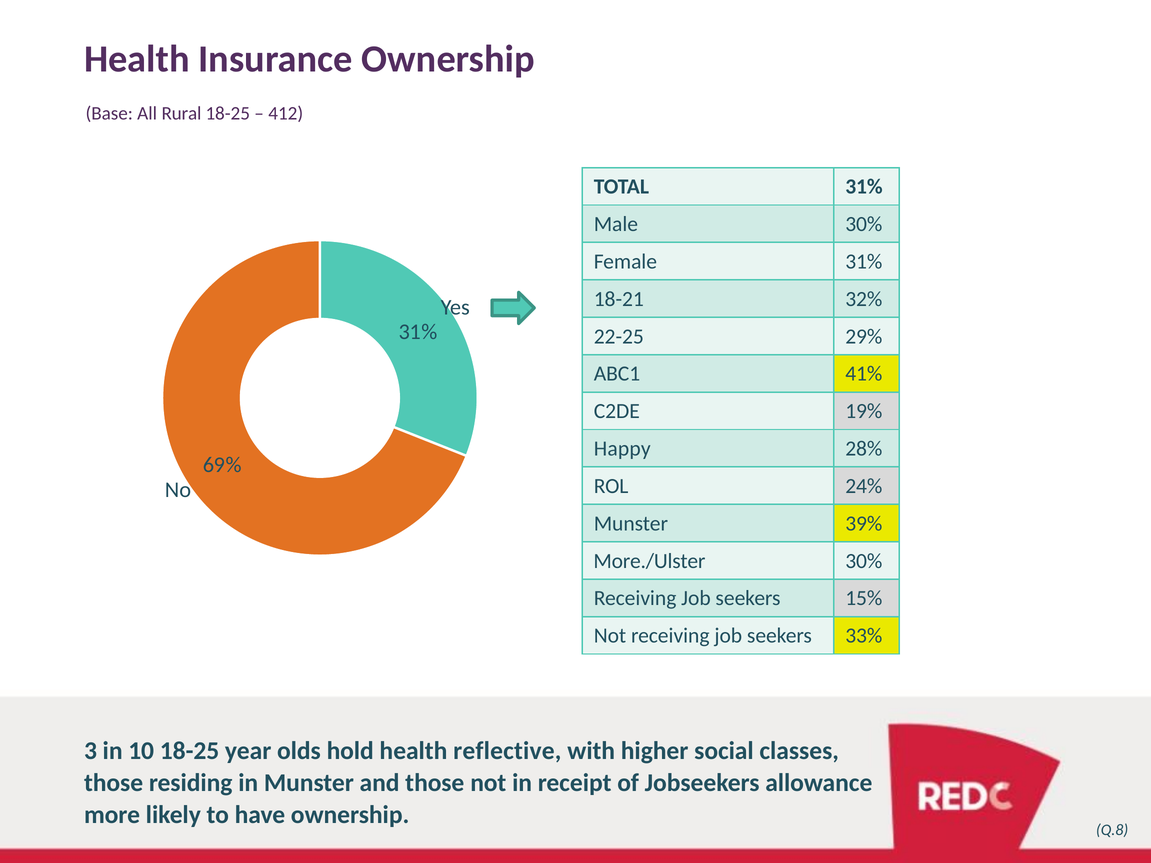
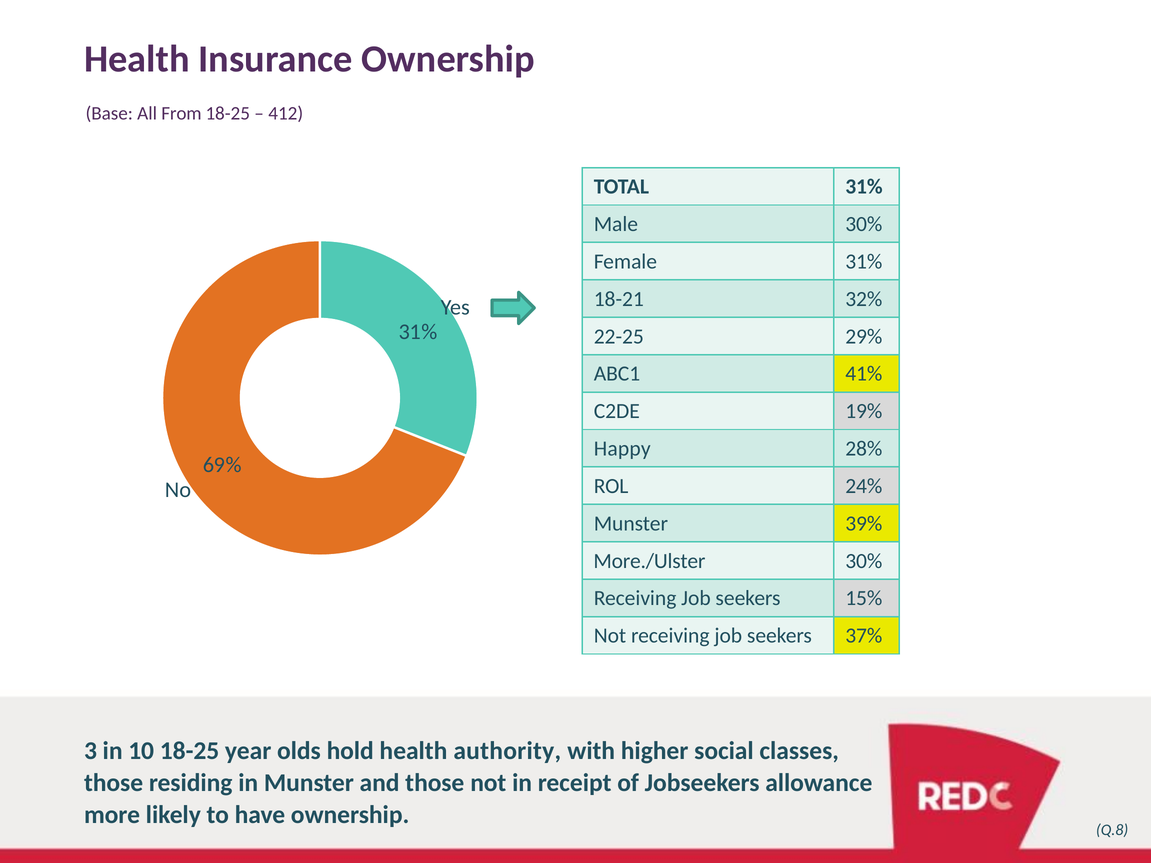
Rural: Rural -> From (181, 114)
33%: 33% -> 37% (864, 636)
reflective: reflective -> authority (507, 751)
